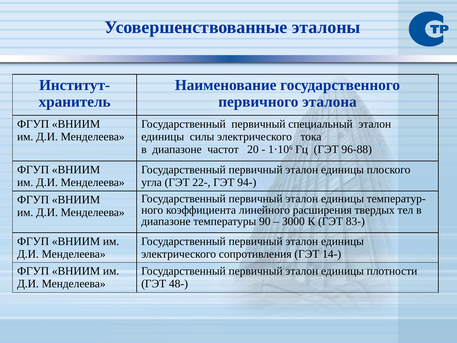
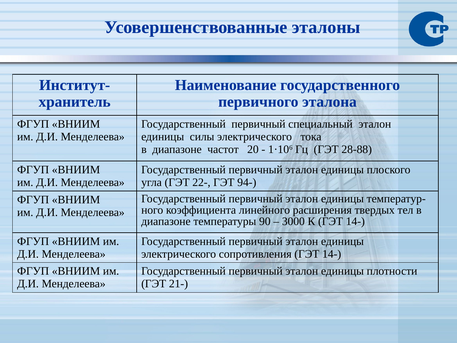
96-88: 96-88 -> 28-88 (357, 149)
К ГЭТ 83-: 83- -> 14- (355, 221)
48-: 48- -> 21- (178, 284)
